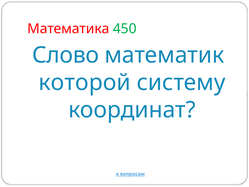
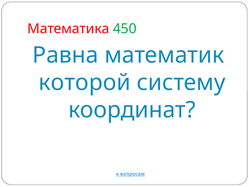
Слово: Слово -> Равна (65, 55)
